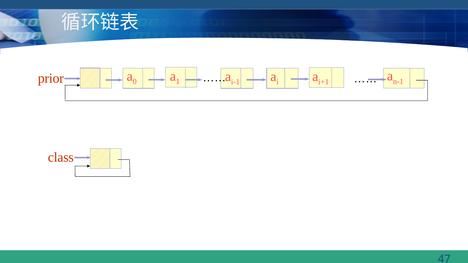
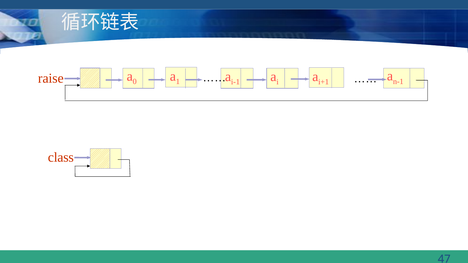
prior: prior -> raise (51, 79)
